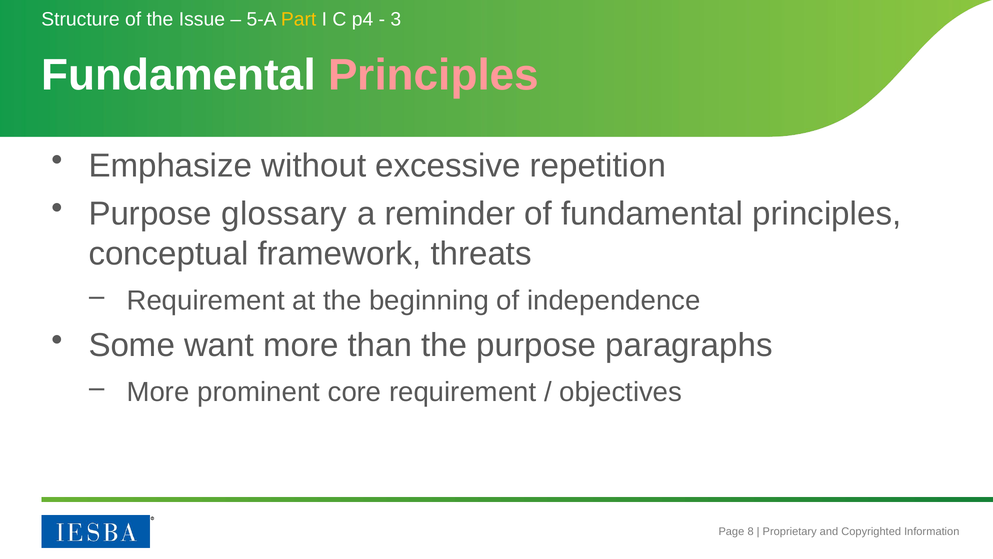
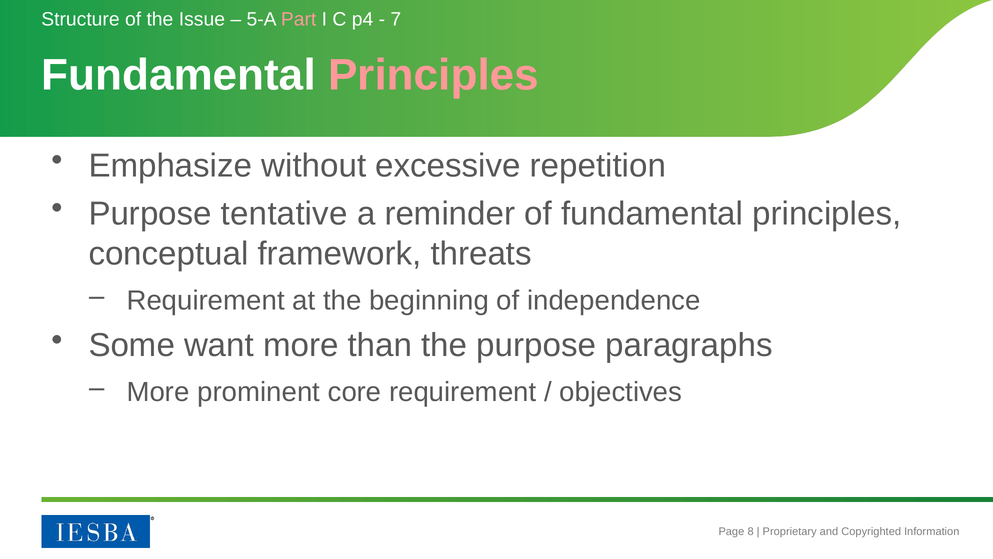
Part colour: yellow -> pink (299, 19)
3: 3 -> 7 (396, 19)
glossary: glossary -> tentative (284, 214)
